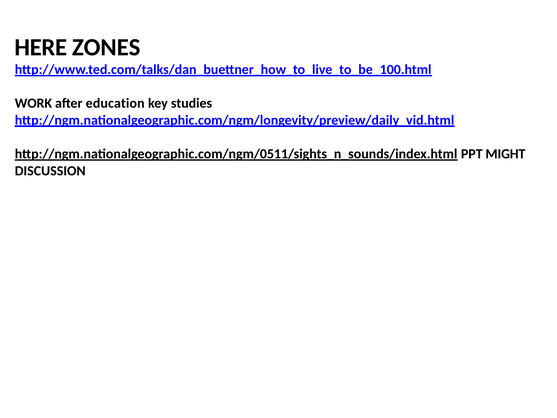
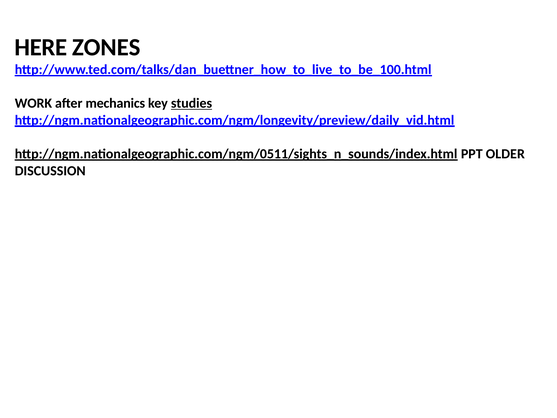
education: education -> mechanics (115, 103)
studies underline: none -> present (192, 103)
MIGHT: MIGHT -> OLDER (505, 154)
